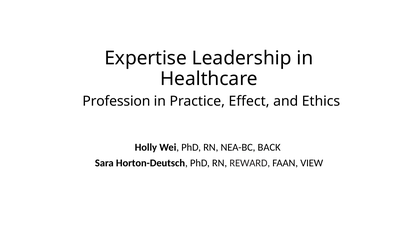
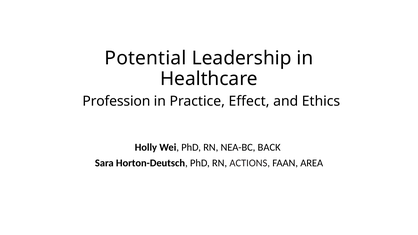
Expertise: Expertise -> Potential (146, 58)
REWARD: REWARD -> ACTIONS (250, 163)
VIEW: VIEW -> AREA (312, 163)
